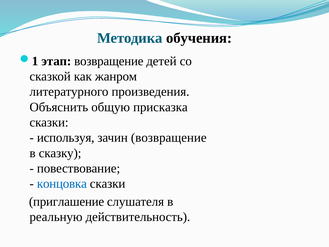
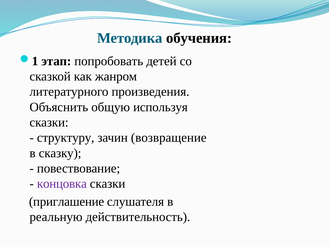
этап возвращение: возвращение -> попробовать (109, 61)
присказка: присказка -> используя (160, 107)
используя: используя -> структуру (66, 138)
концовка colour: blue -> purple (62, 184)
